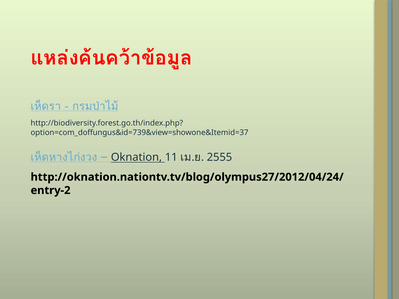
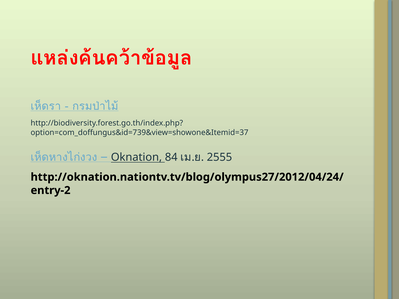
11: 11 -> 84 (171, 157)
